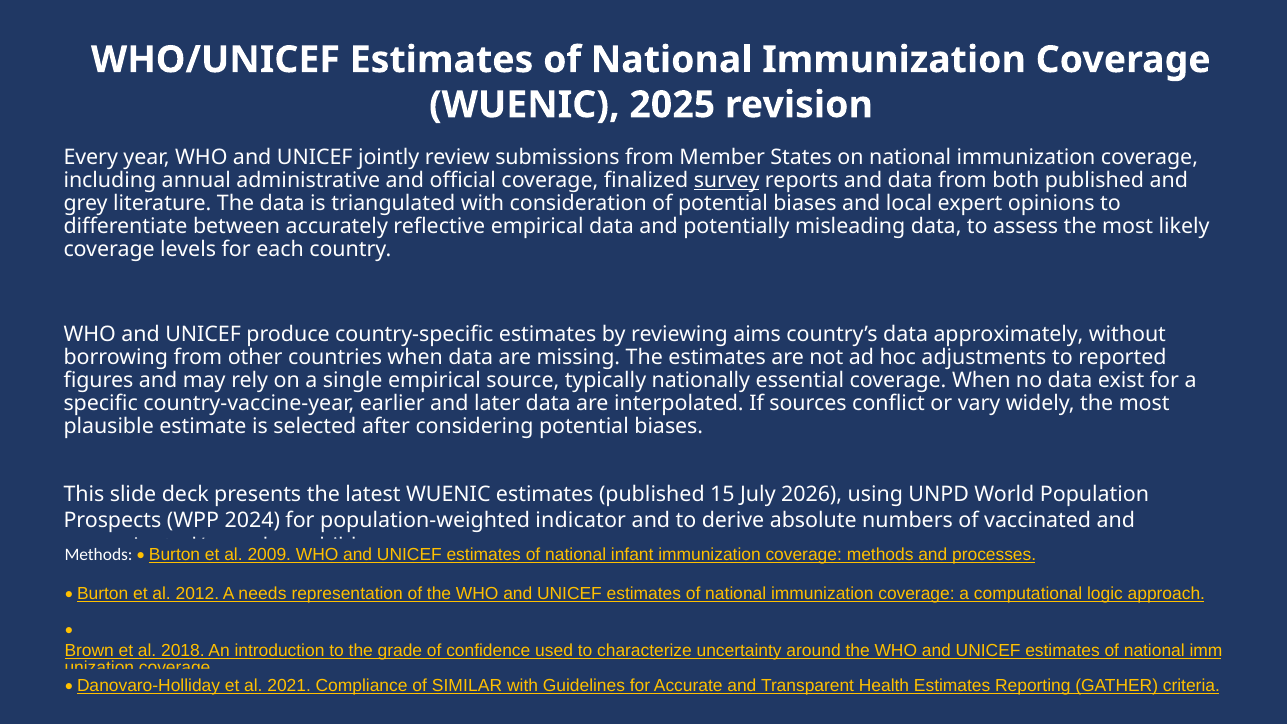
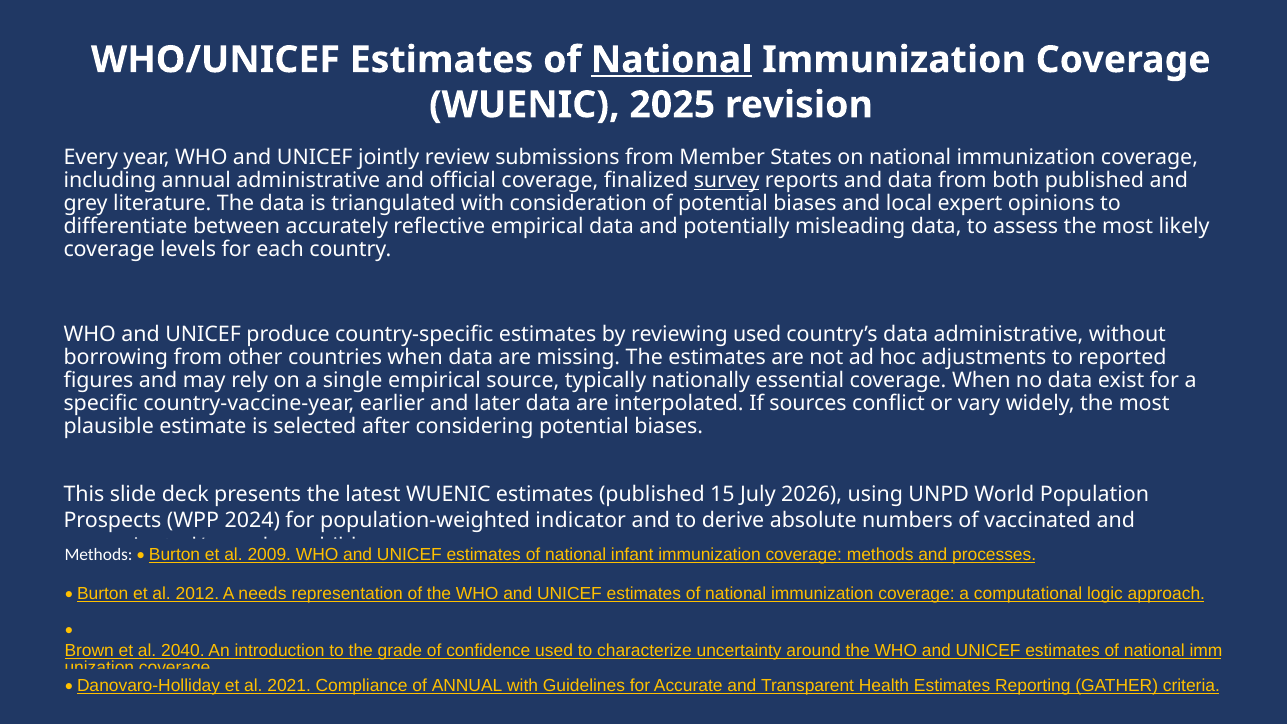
National underline: none -> present (672, 60)
reviewing aims: aims -> used (757, 334)
data approximately: approximately -> administrative (1008, 334)
2018: 2018 -> 2040 (183, 650)
of SIMILAR: SIMILAR -> ANNUAL (467, 685)
